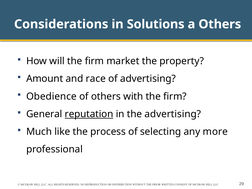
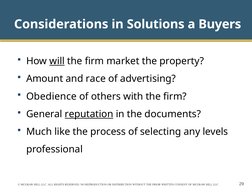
a Others: Others -> Buyers (220, 24)
will underline: none -> present (57, 61)
the advertising: advertising -> documents (173, 114)
more: more -> levels (215, 132)
